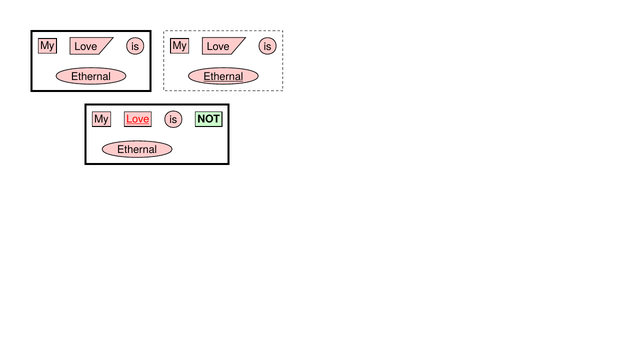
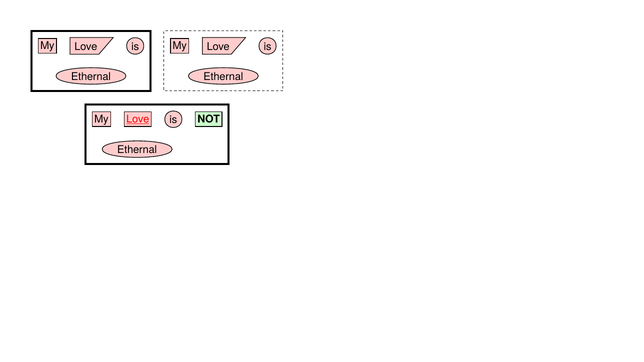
Ethernal underline: present -> none (223, 77)
